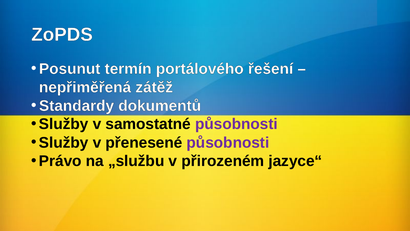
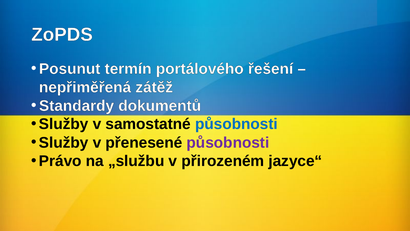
působnosti colour: purple -> blue (237, 124)
